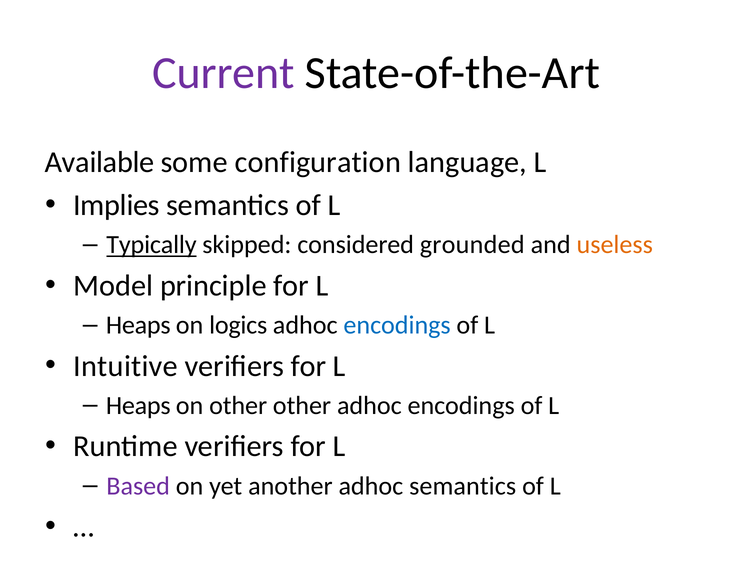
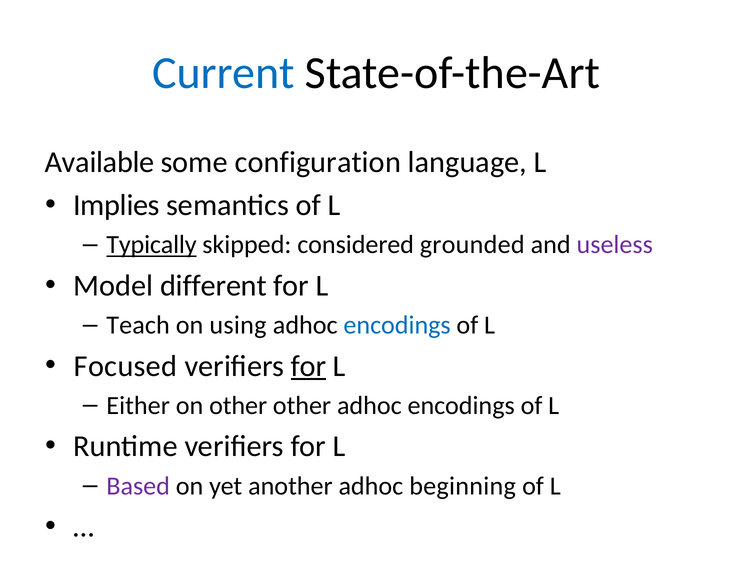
Current colour: purple -> blue (223, 73)
useless colour: orange -> purple (615, 245)
principle: principle -> different (213, 286)
Heaps: Heaps -> Teach (138, 325)
logics: logics -> using (238, 325)
Intuitive: Intuitive -> Focused (126, 366)
for underline: none -> present (309, 366)
Heaps: Heaps -> Either (138, 405)
adhoc semantics: semantics -> beginning (463, 486)
